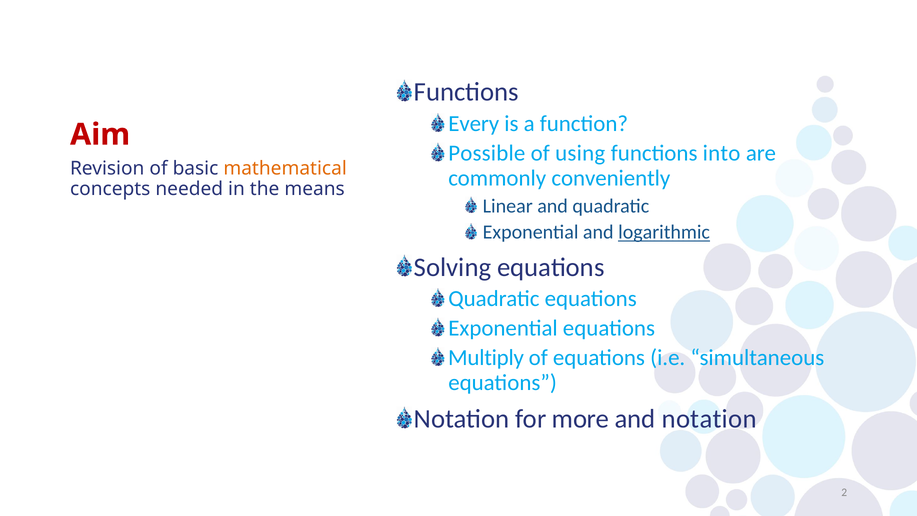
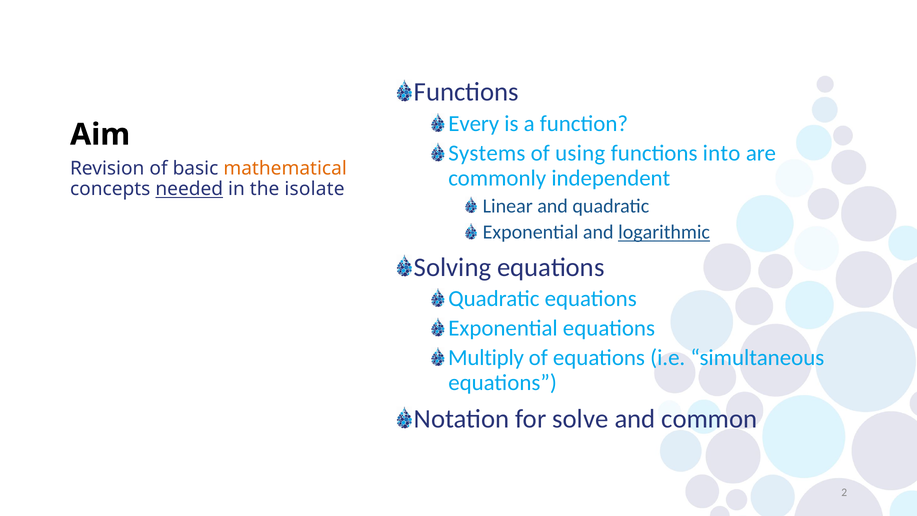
Aim colour: red -> black (100, 135)
Possible: Possible -> Systems (487, 153)
conveniently: conveniently -> independent (611, 178)
needed underline: none -> present (189, 189)
means: means -> isolate (314, 189)
more: more -> solve (580, 419)
and notation: notation -> common (709, 419)
